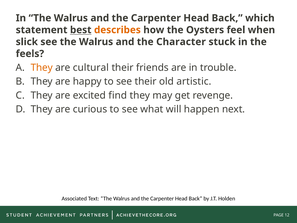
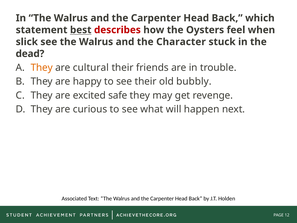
describes colour: orange -> red (117, 30)
feels: feels -> dead (30, 54)
artistic: artistic -> bubbly (194, 81)
find: find -> safe (118, 95)
